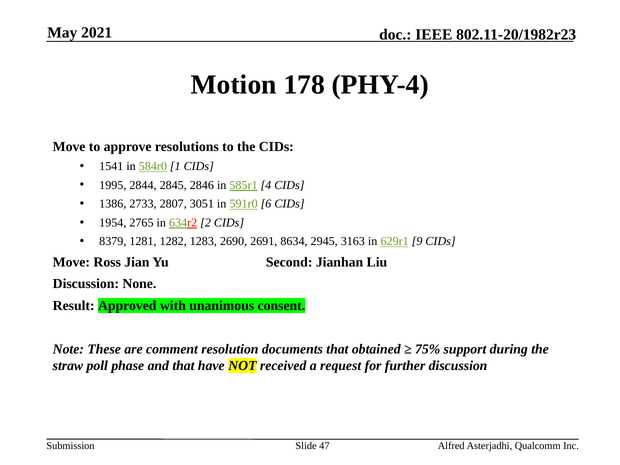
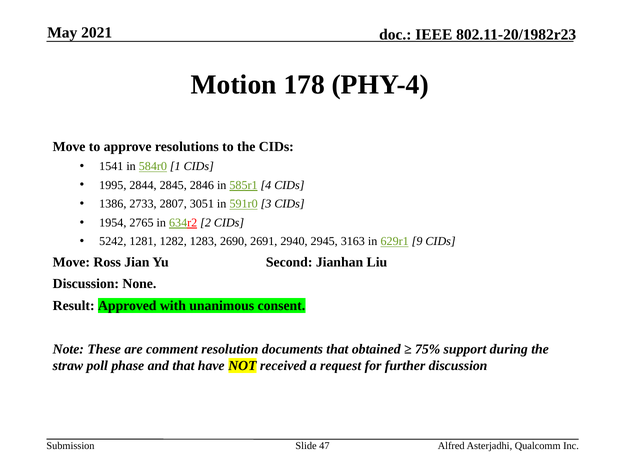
6: 6 -> 3 (266, 204)
8379: 8379 -> 5242 (113, 241)
8634: 8634 -> 2940 (294, 241)
